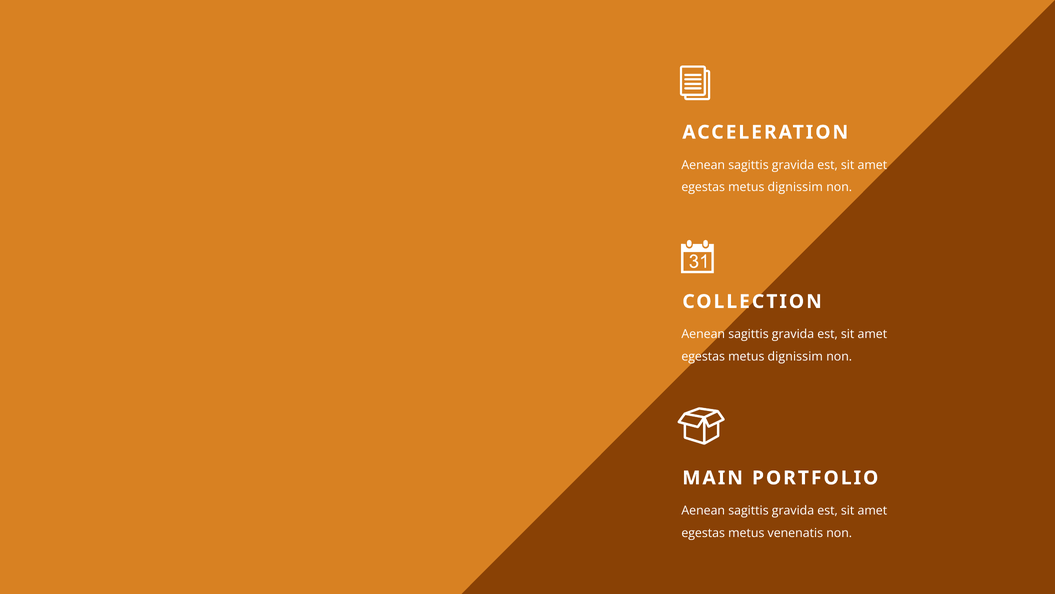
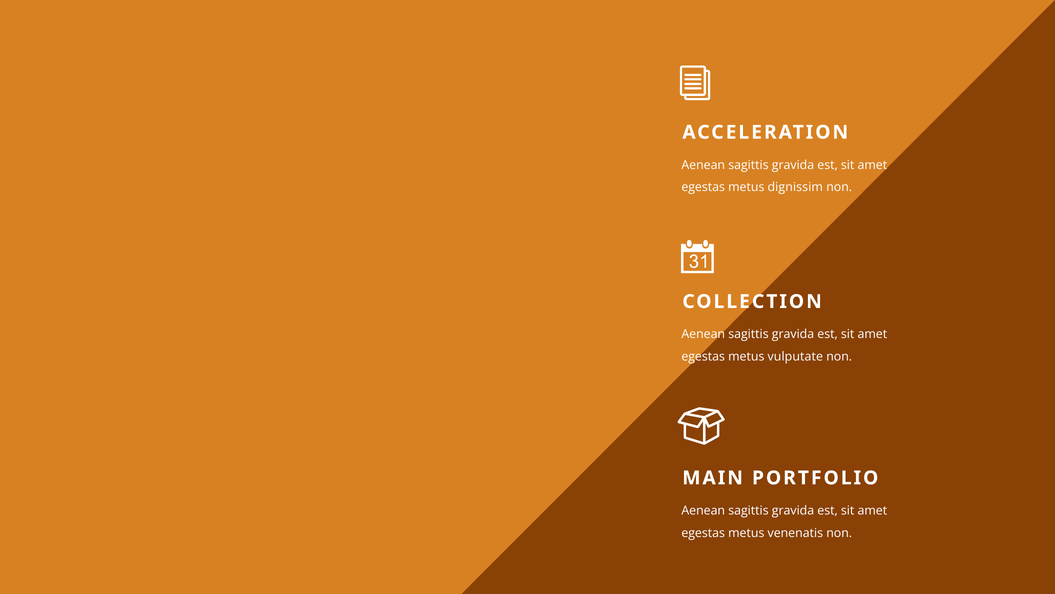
dignissim: dignissim -> vulputate (795, 356)
